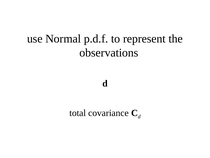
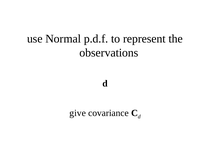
total: total -> give (78, 113)
